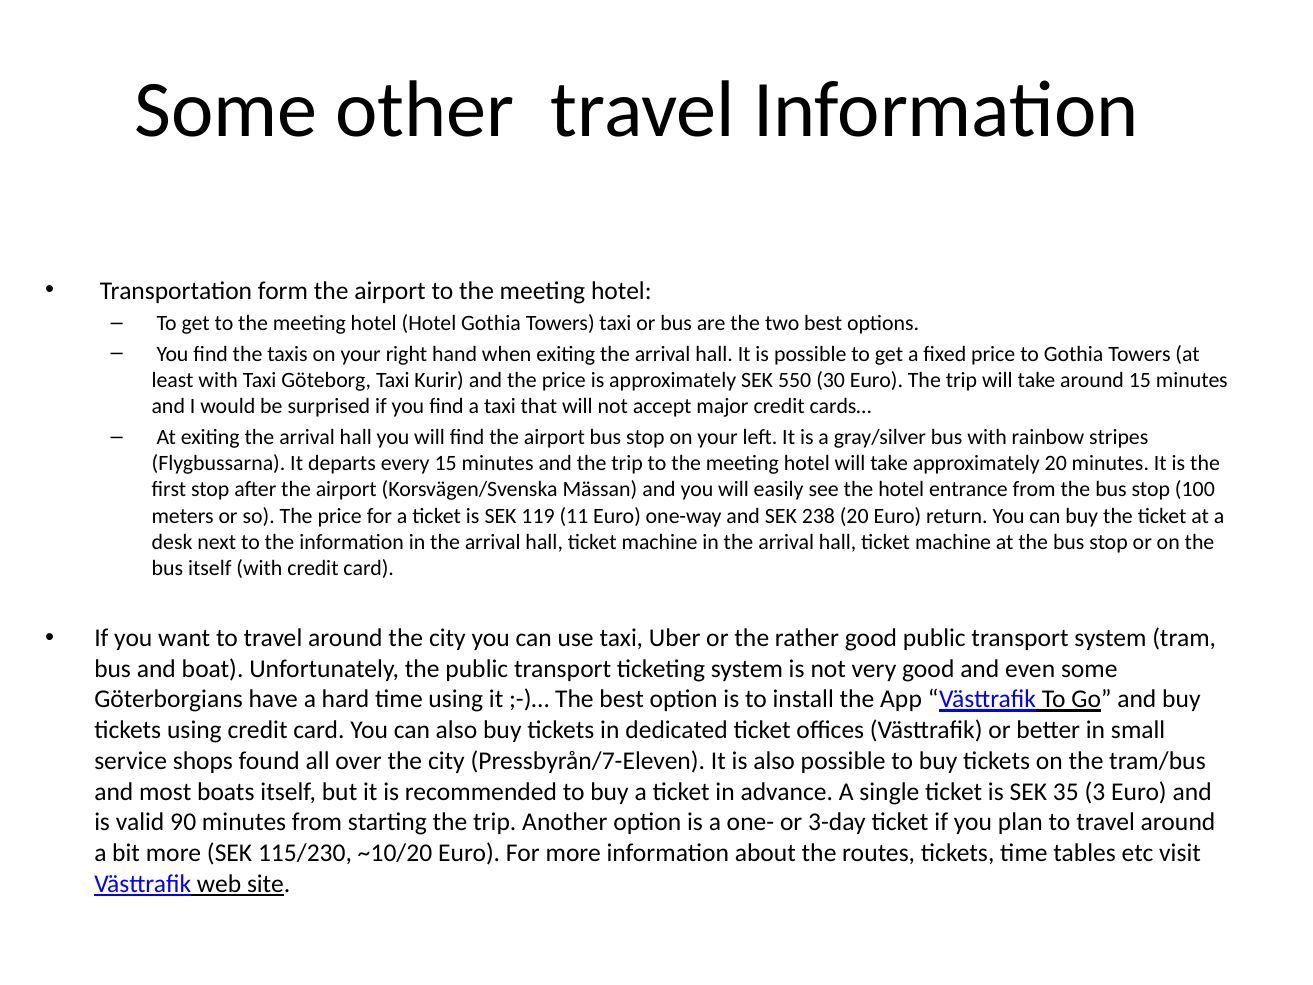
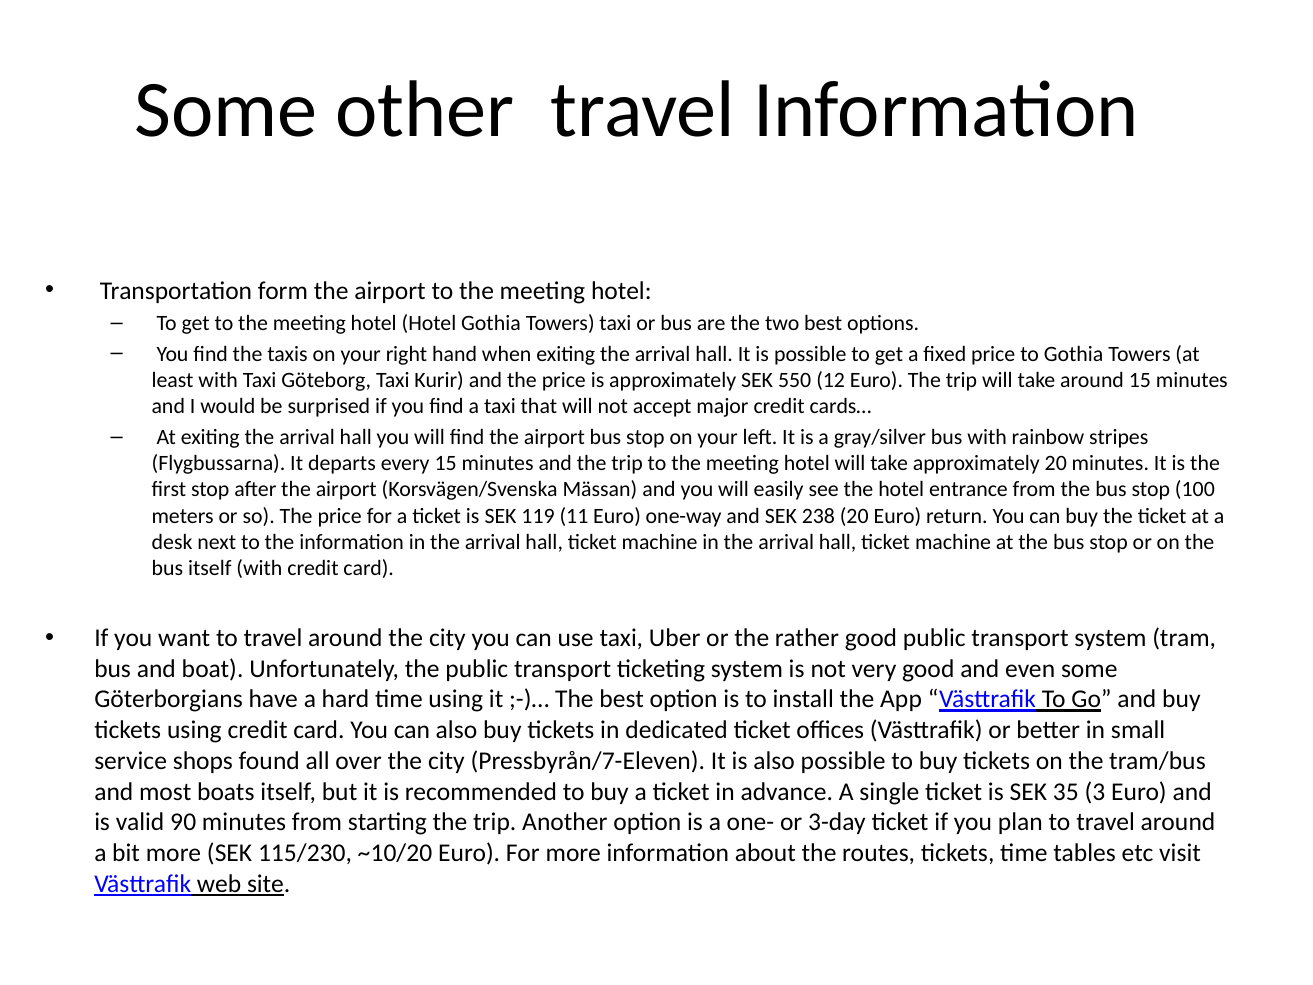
30: 30 -> 12 (831, 380)
